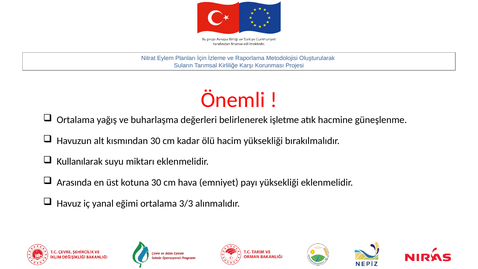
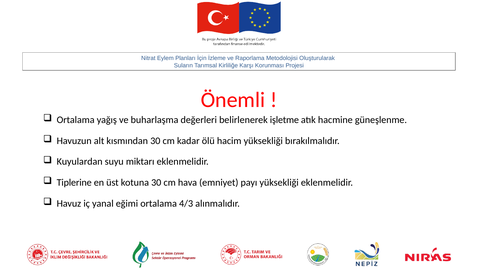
Kullanılarak: Kullanılarak -> Kuyulardan (80, 162)
Arasında: Arasında -> Tiplerine (74, 183)
3/3: 3/3 -> 4/3 (186, 203)
